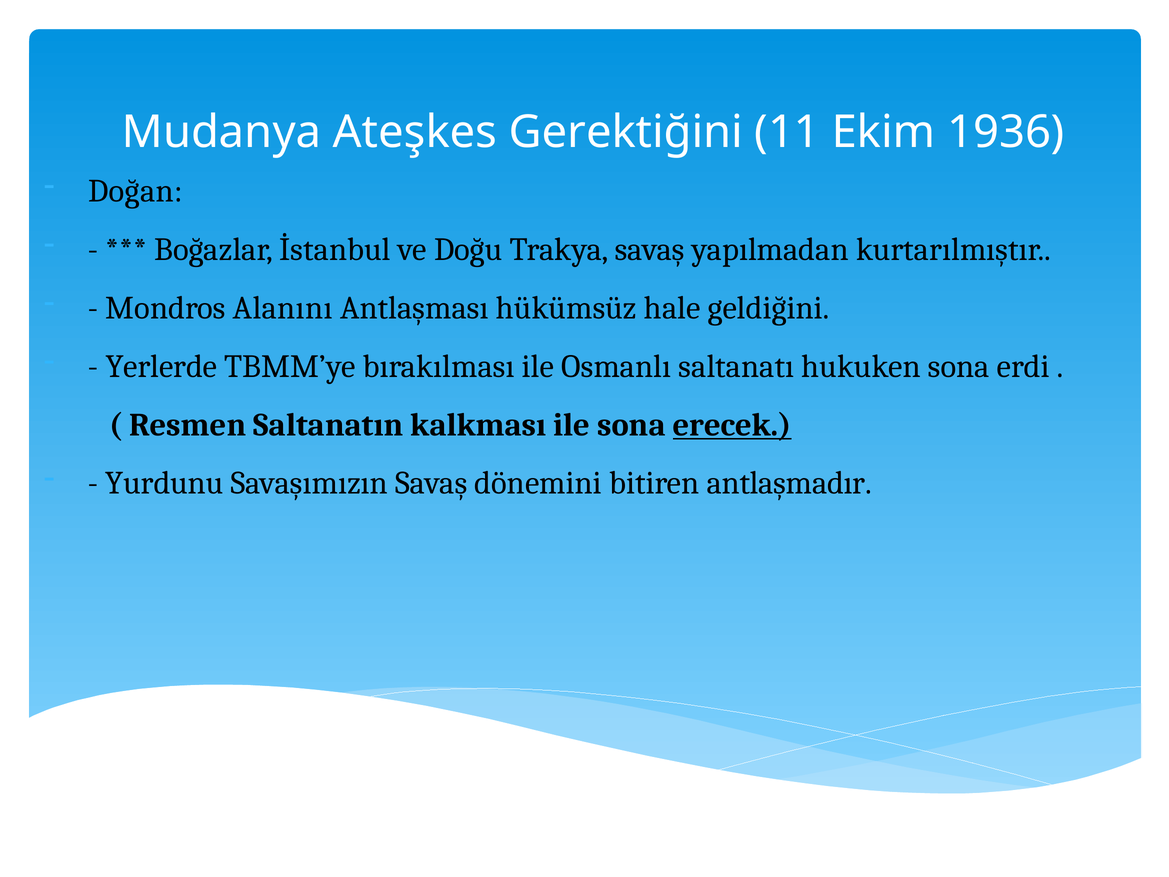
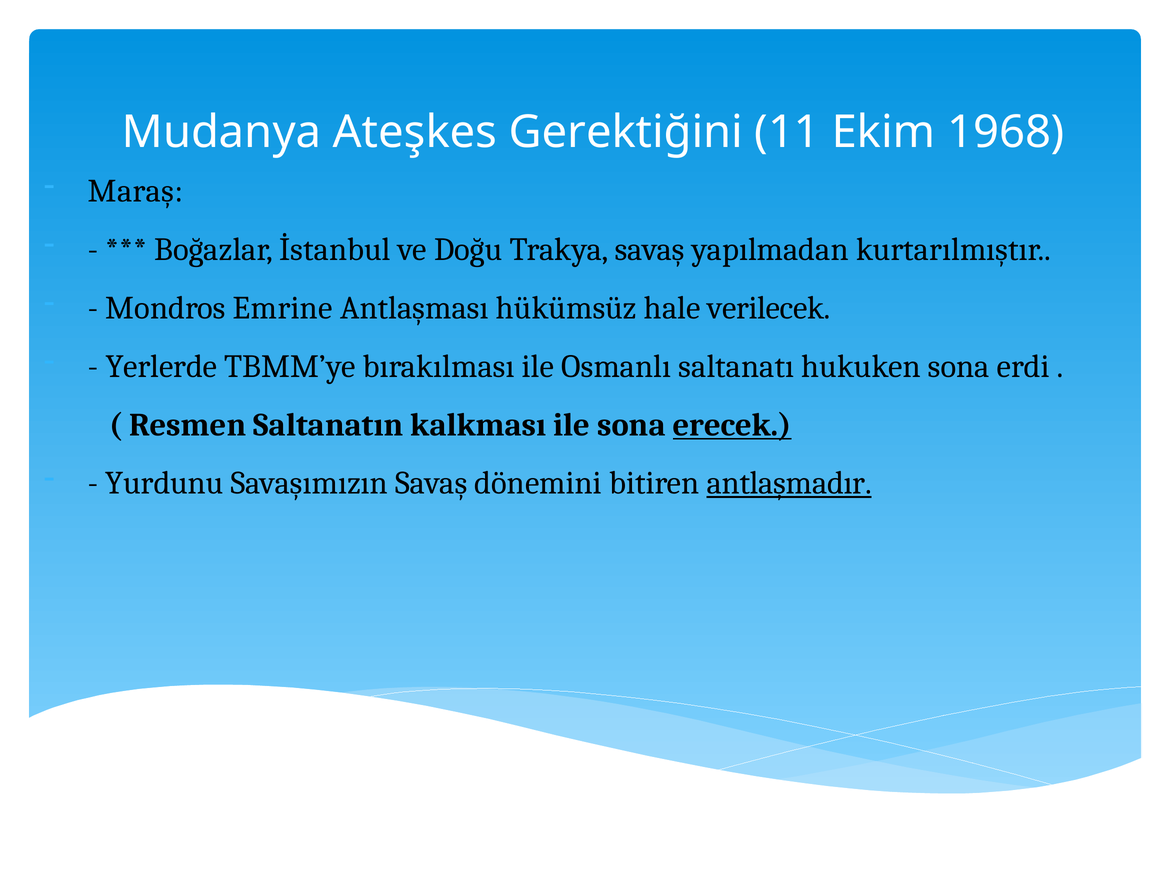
1936: 1936 -> 1968 (1006, 132)
Doğan: Doğan -> Maraş (135, 191)
Alanını: Alanını -> Emrine (283, 308)
geldiğini: geldiğini -> verilecek (769, 308)
antlaşmadır underline: none -> present (789, 483)
